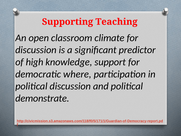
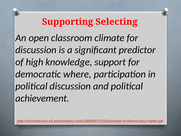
Teaching: Teaching -> Selecting (116, 22)
demonstrate: demonstrate -> achievement (42, 98)
